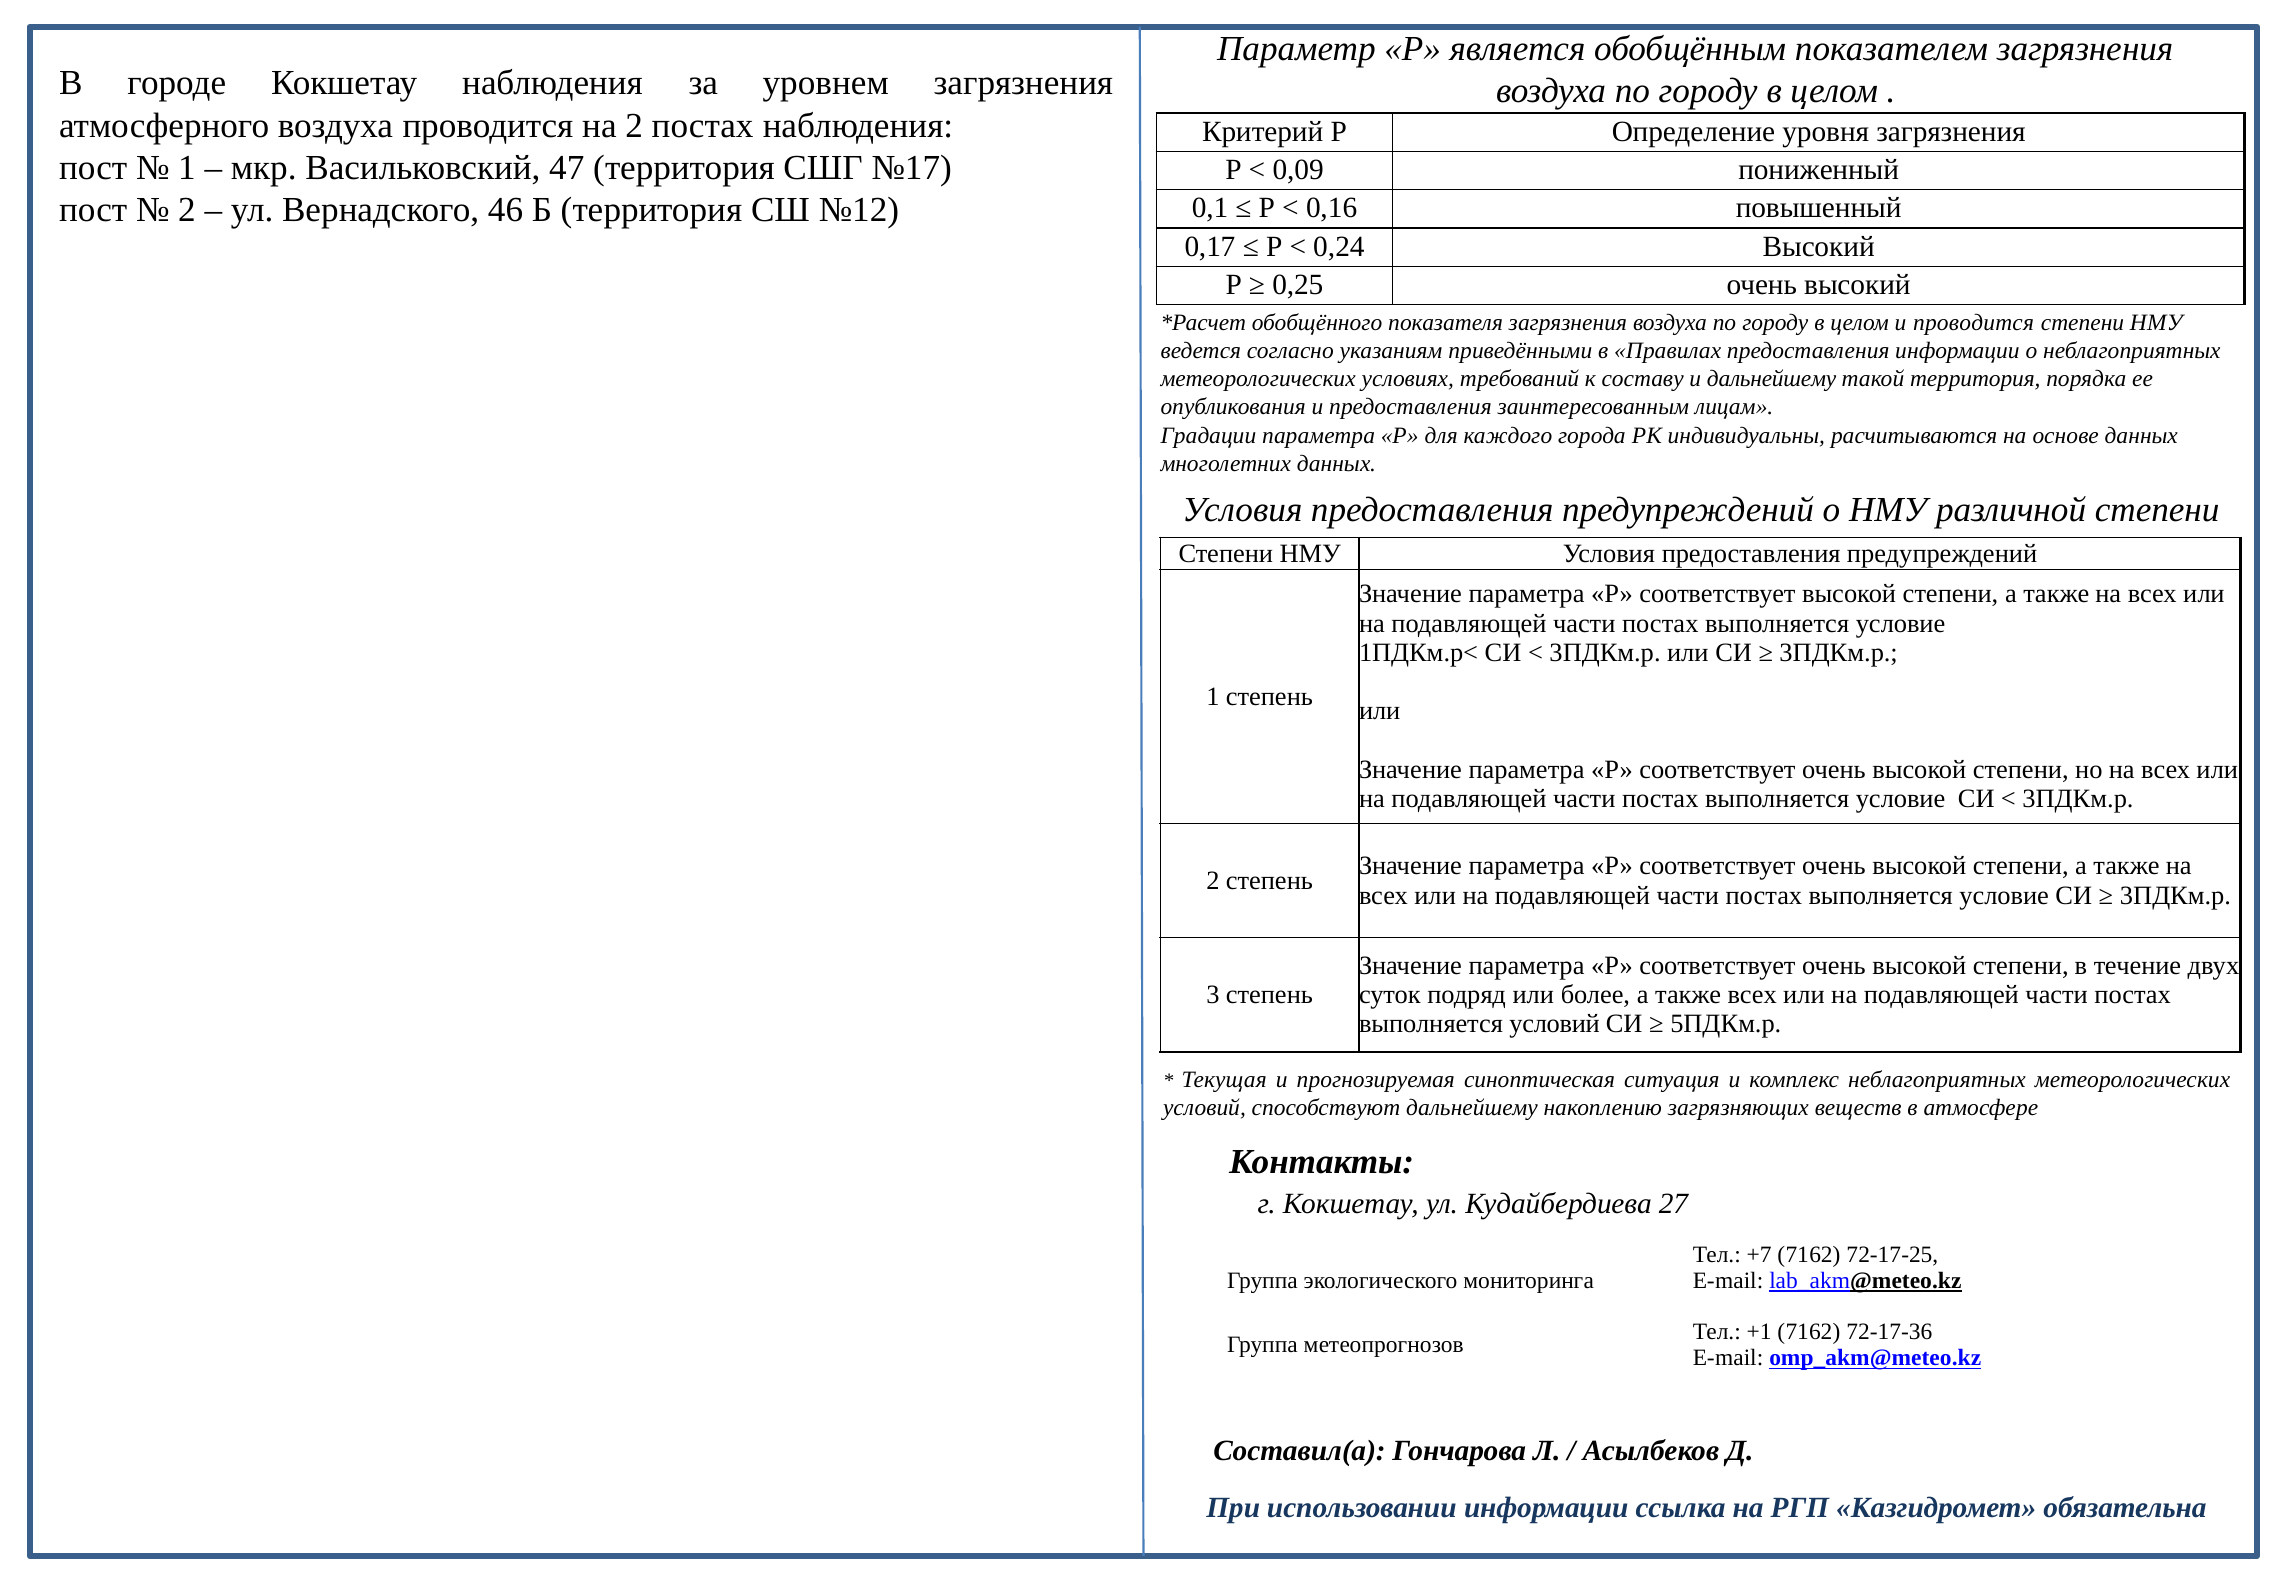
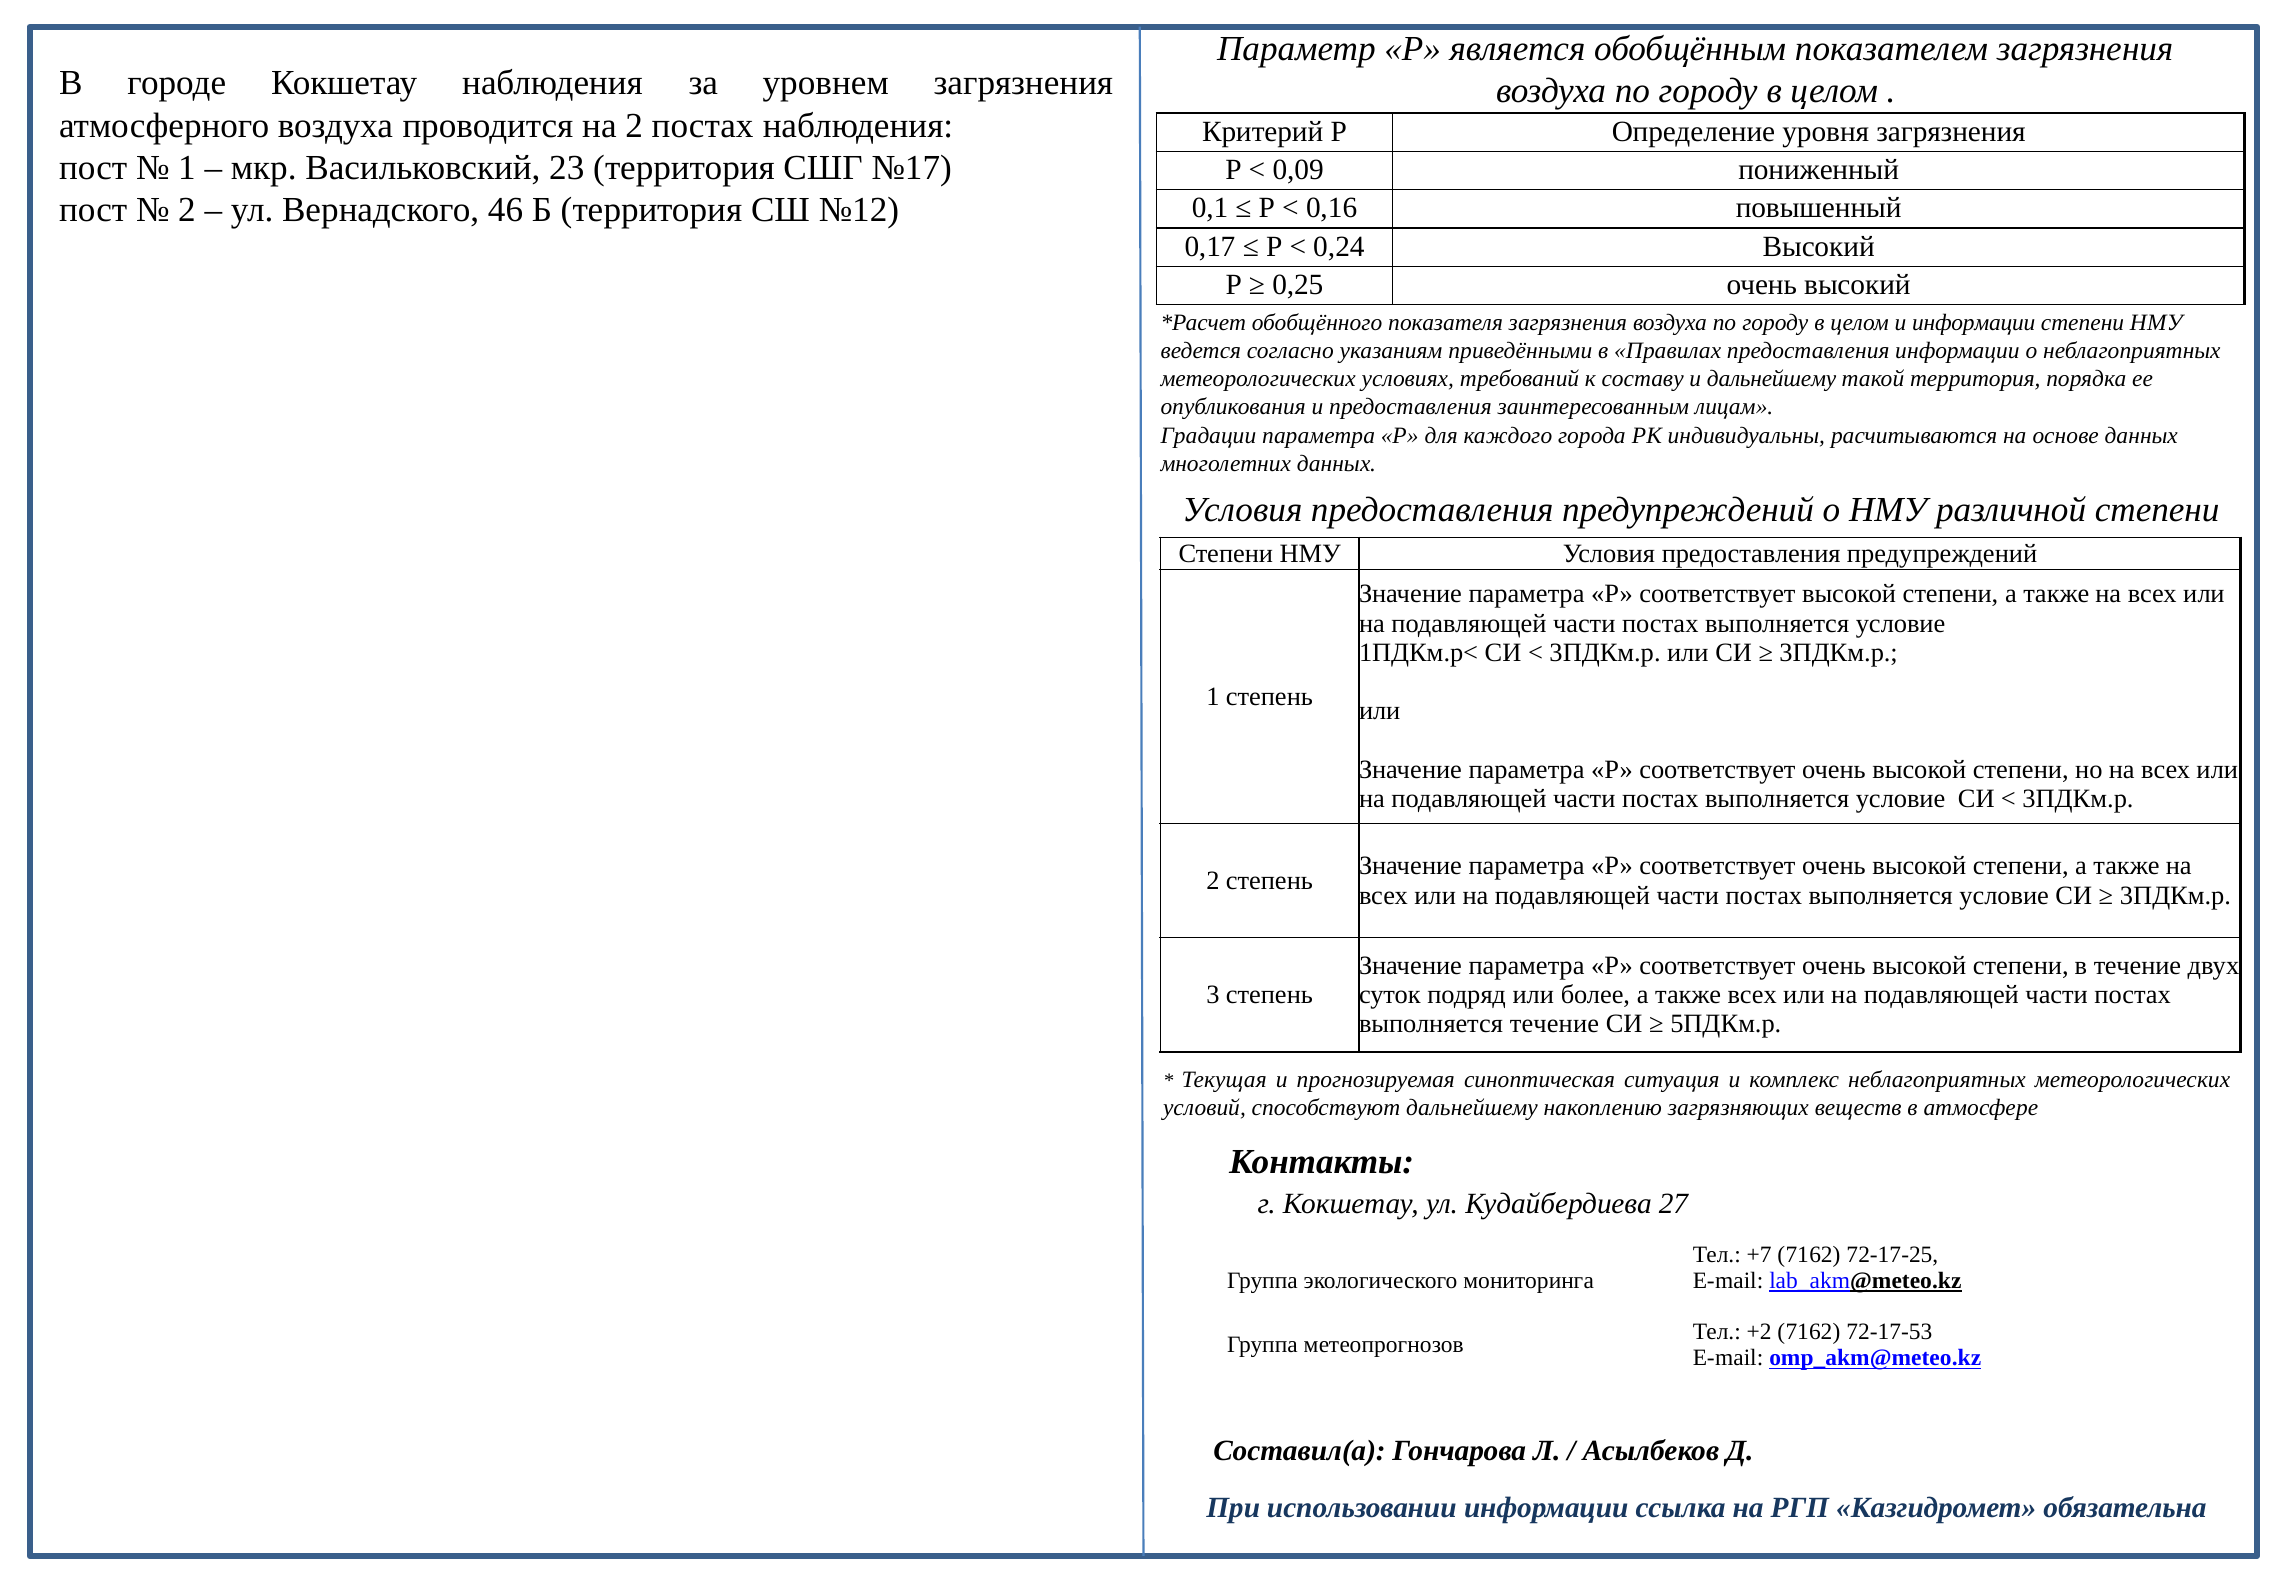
47: 47 -> 23 (567, 168)
и проводится: проводится -> информации (1974, 323)
выполняется условий: условий -> течение (1554, 1024)
+1: +1 -> +2 (1759, 1332)
72-17-36: 72-17-36 -> 72-17-53 (1889, 1332)
